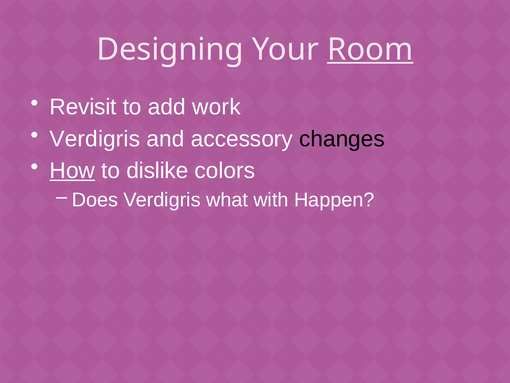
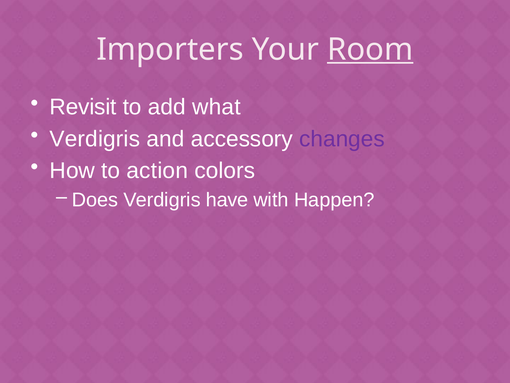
Designing: Designing -> Importers (170, 49)
work: work -> what (216, 107)
changes colour: black -> purple (342, 139)
How underline: present -> none (72, 170)
dislike: dislike -> action (157, 170)
what: what -> have (227, 200)
